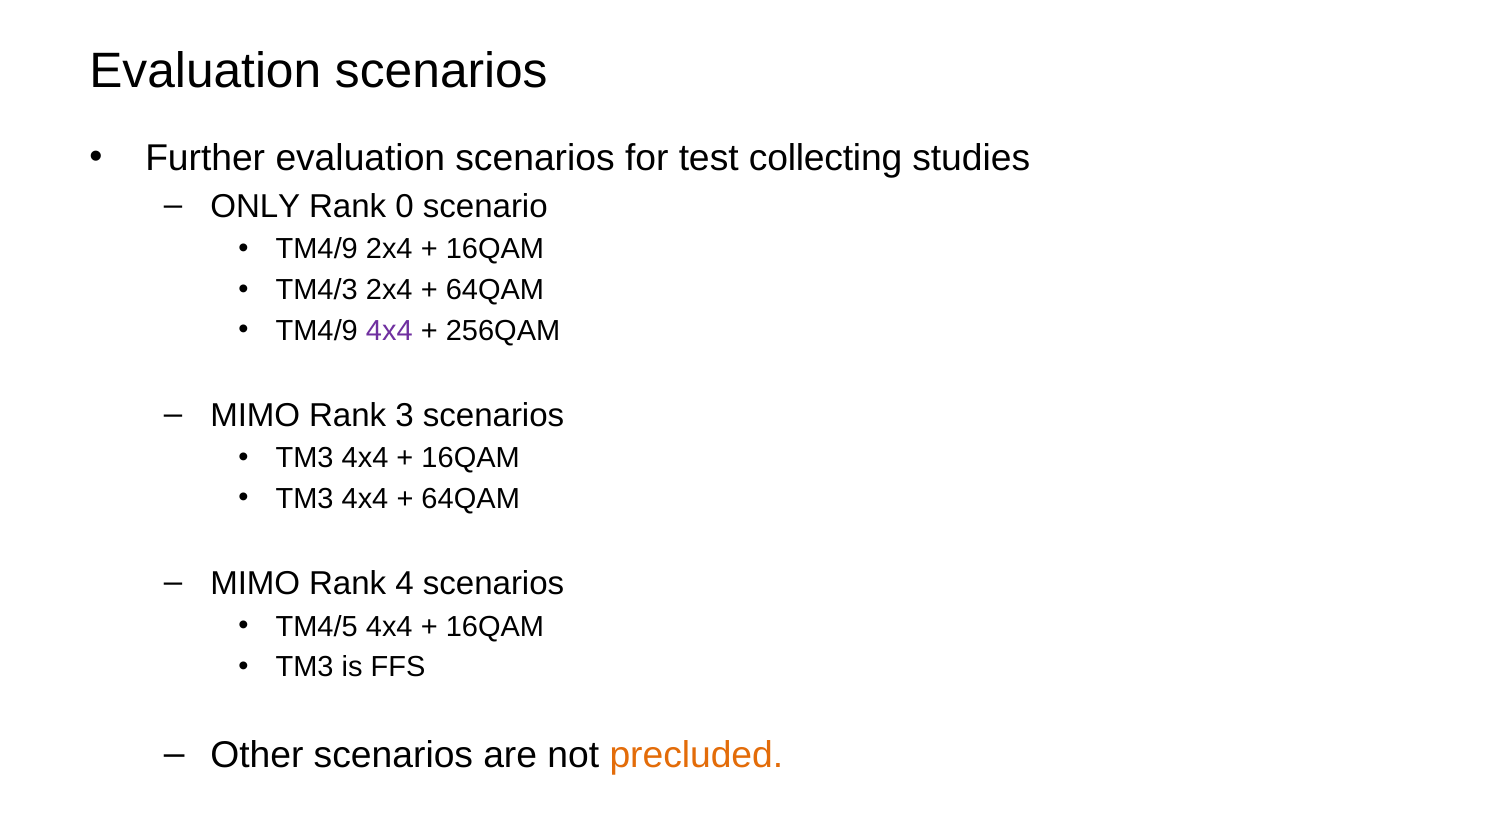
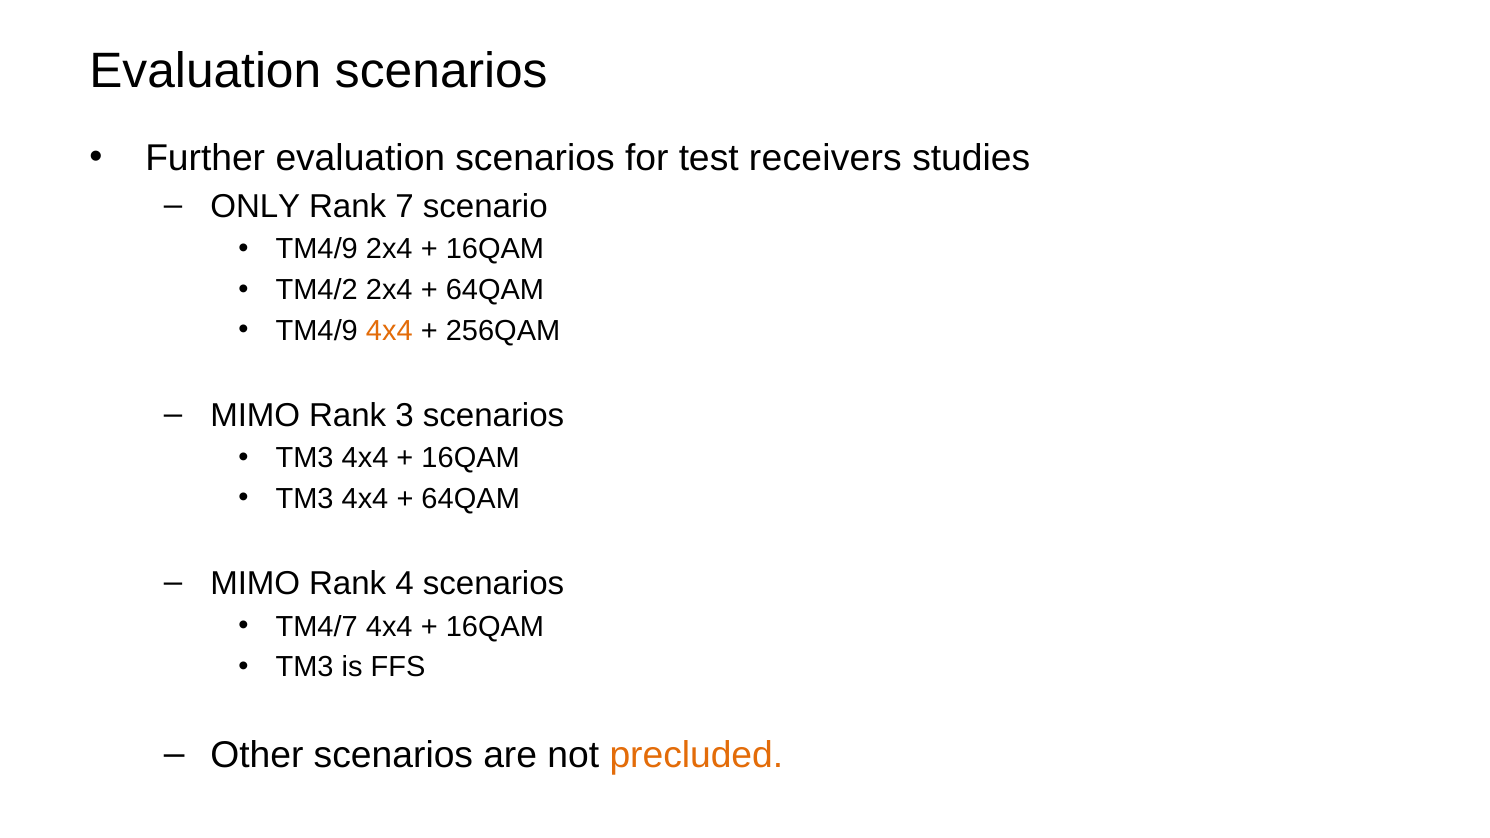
collecting: collecting -> receivers (825, 158)
0: 0 -> 7 (405, 207)
TM4/3: TM4/3 -> TM4/2 (317, 290)
4x4 colour: purple -> orange (389, 331)
TM4/5: TM4/5 -> TM4/7 (317, 627)
